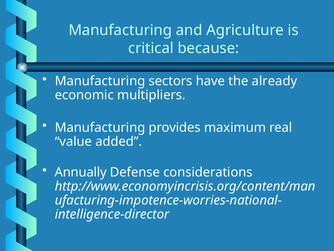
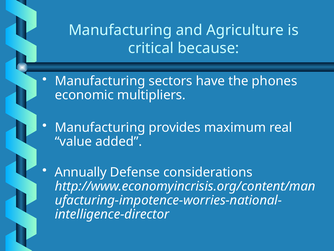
already: already -> phones (274, 81)
